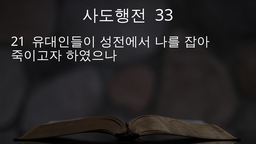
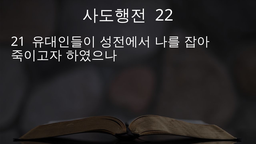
33: 33 -> 22 (164, 15)
